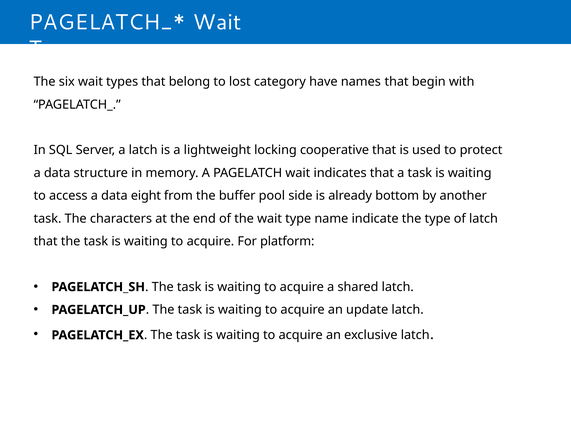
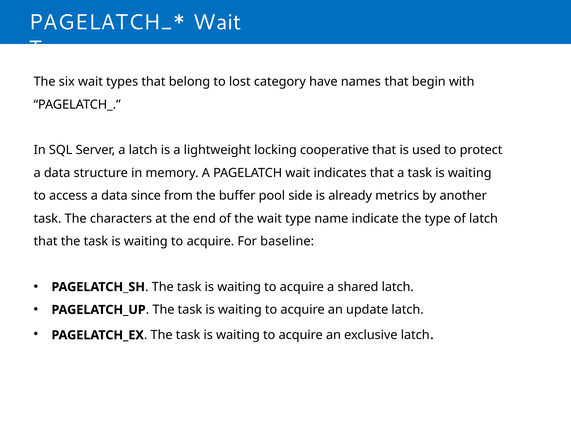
eight: eight -> since (146, 196)
bottom: bottom -> metrics (397, 196)
platform: platform -> baseline (287, 242)
